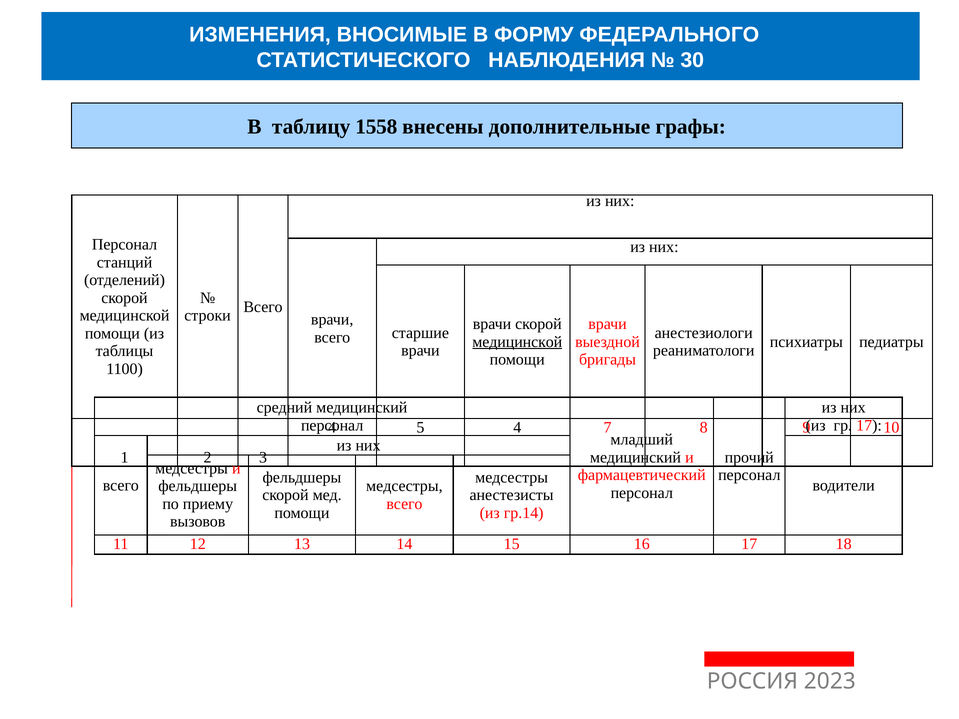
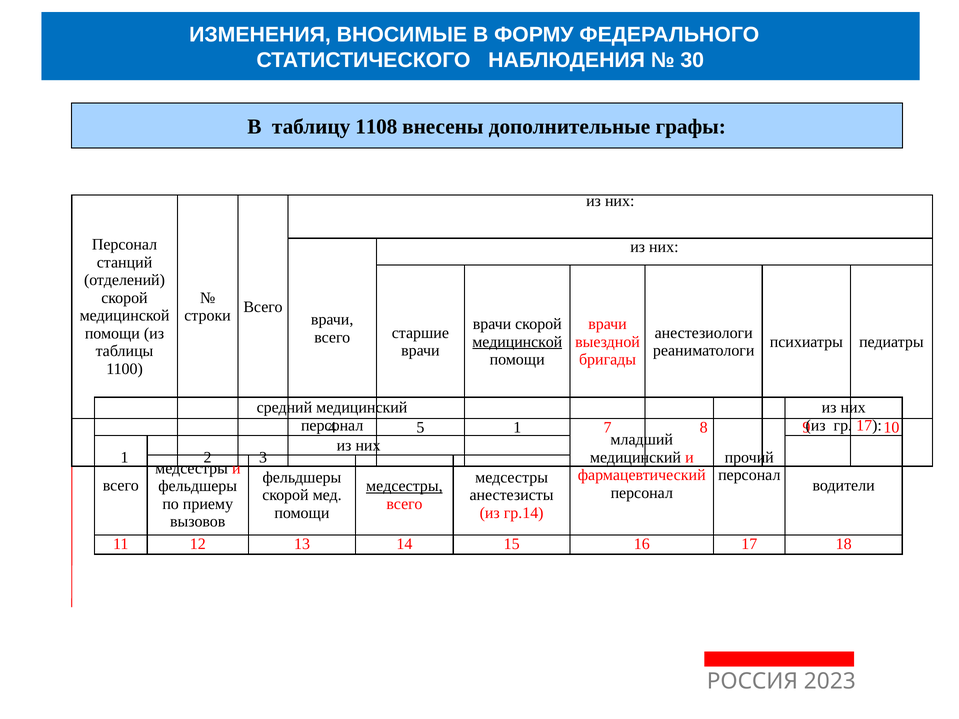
1558: 1558 -> 1108 (376, 127)
5 4: 4 -> 1 (517, 428)
медсестры underline: none -> present (404, 486)
